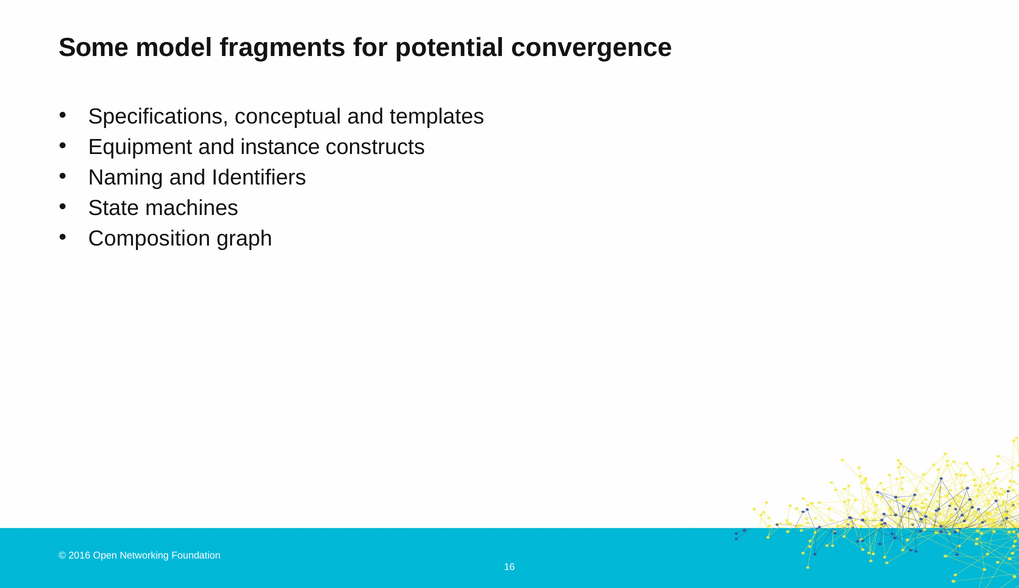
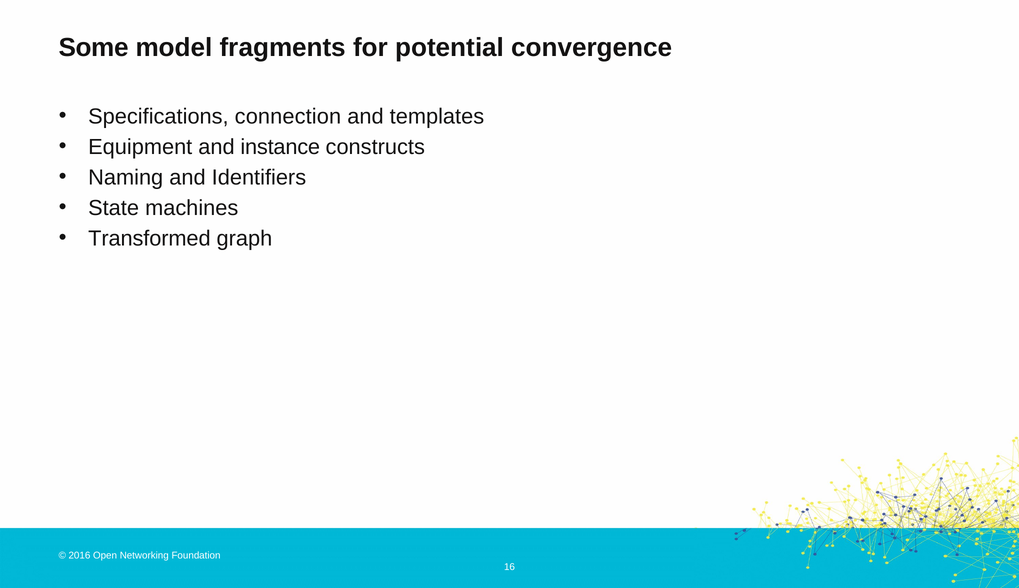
conceptual: conceptual -> connection (288, 116)
Composition: Composition -> Transformed (149, 238)
